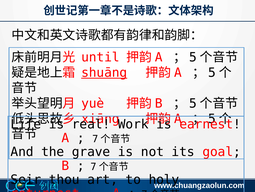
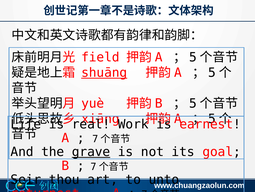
until: until -> field (100, 57)
grave underline: none -> present (91, 151)
holy: holy -> unto (164, 179)
